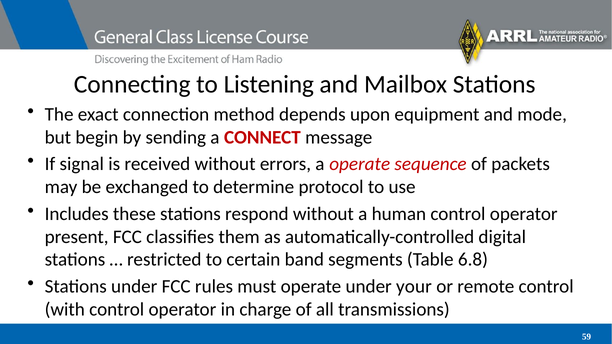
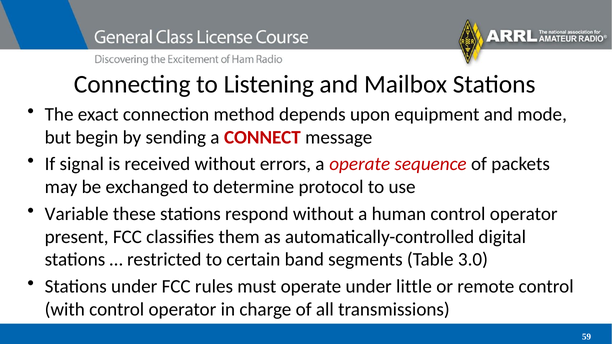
Includes: Includes -> Variable (77, 214)
6.8: 6.8 -> 3.0 (473, 260)
your: your -> little (414, 287)
